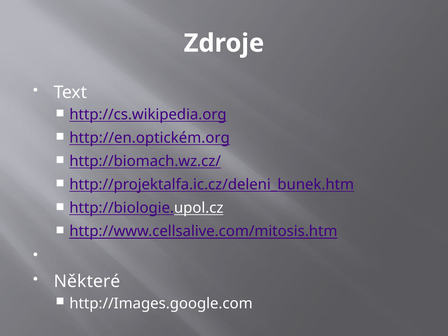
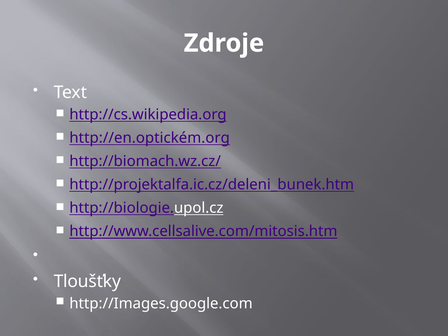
Některé: Některé -> Tloušťky (87, 281)
